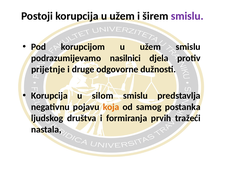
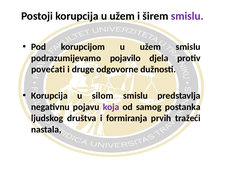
nasilnici: nasilnici -> pojavilo (125, 58)
prijetnje: prijetnje -> povećati (48, 69)
koja colour: orange -> purple (111, 107)
